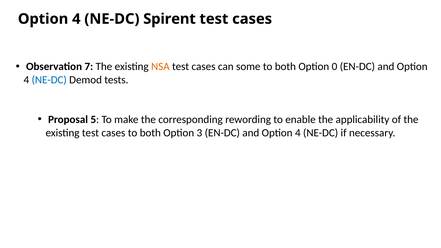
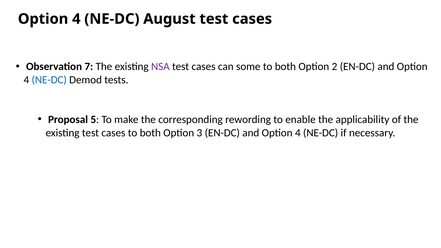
Spirent: Spirent -> August (169, 19)
NSA colour: orange -> purple (160, 67)
0: 0 -> 2 (334, 67)
